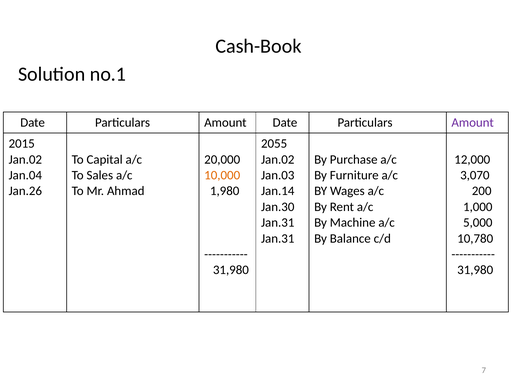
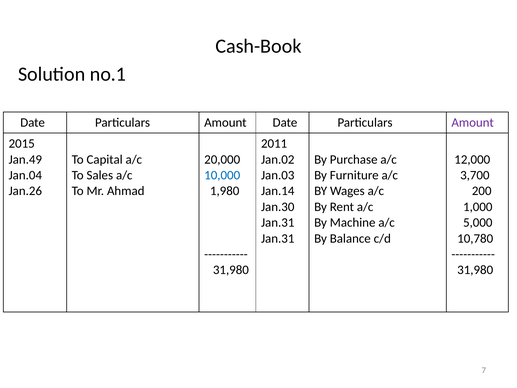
2055: 2055 -> 2011 (274, 144)
Jan.02: Jan.02 -> Jan.49 (25, 159)
10,000 colour: orange -> blue (222, 175)
3,070: 3,070 -> 3,700 (475, 175)
